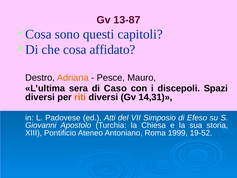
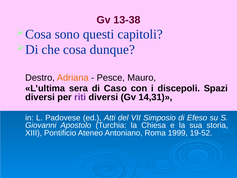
13-87: 13-87 -> 13-38 (127, 20)
affidato: affidato -> dunque (112, 50)
riti colour: orange -> purple (80, 97)
